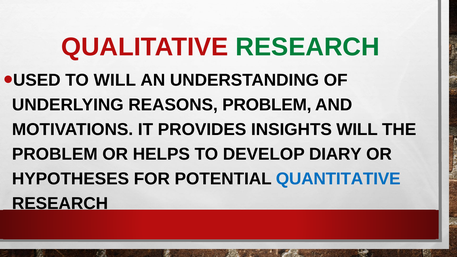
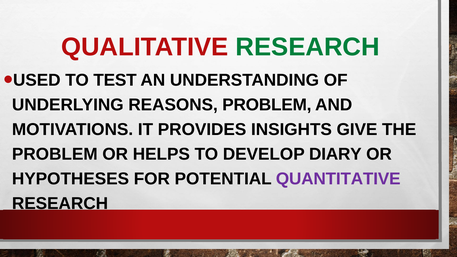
TO WILL: WILL -> TEST (115, 80)
INSIGHTS WILL: WILL -> GIVE (357, 130)
QUANTITATIVE colour: blue -> purple (338, 179)
